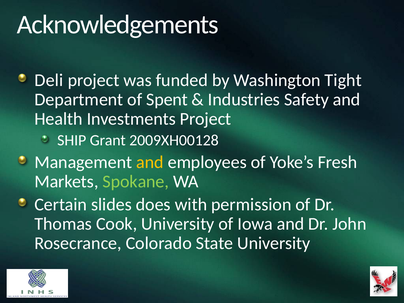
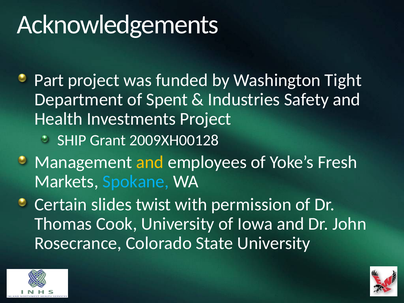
Deli: Deli -> Part (49, 80)
Spokane colour: light green -> light blue (136, 182)
does: does -> twist (153, 205)
